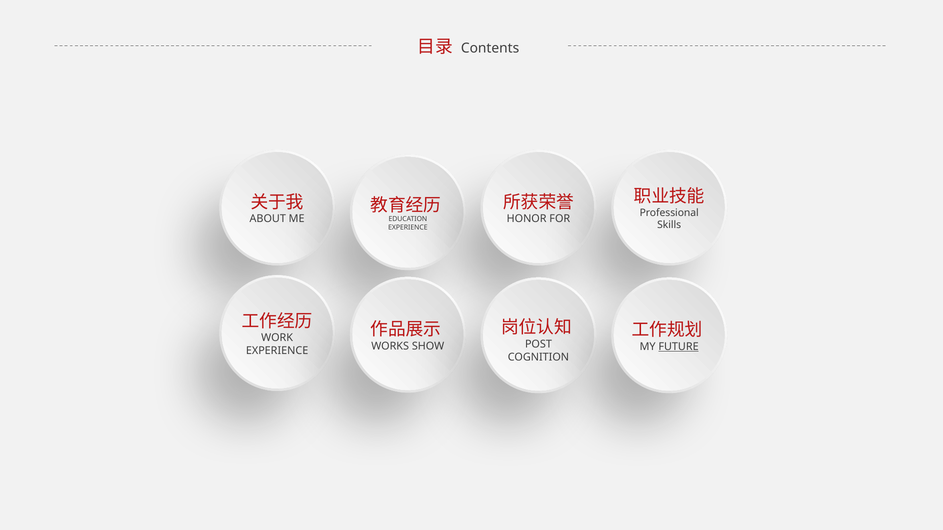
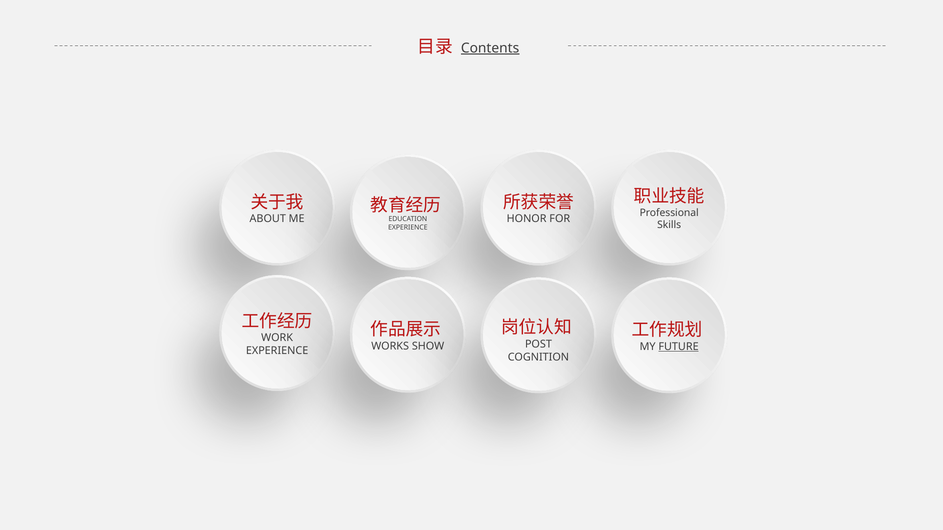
Contents underline: none -> present (490, 48)
